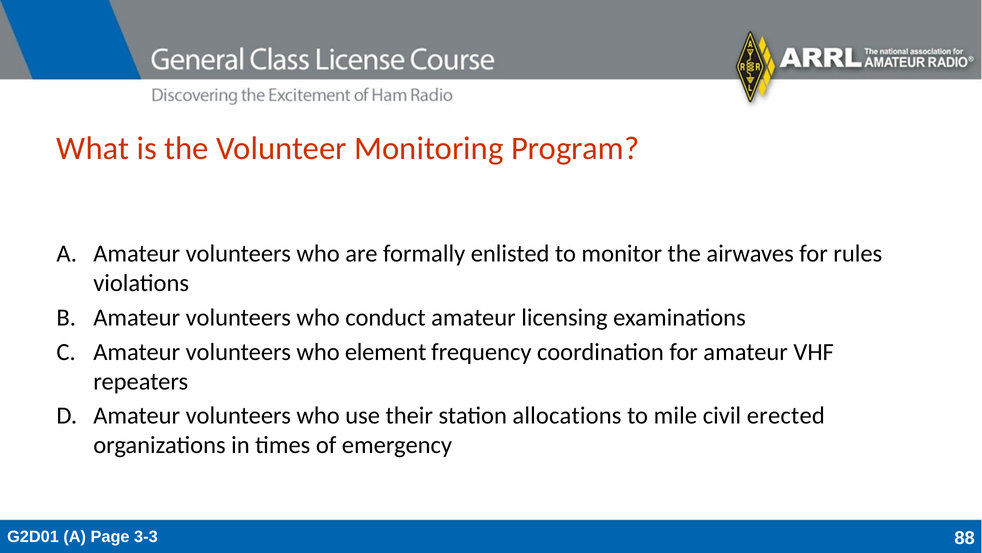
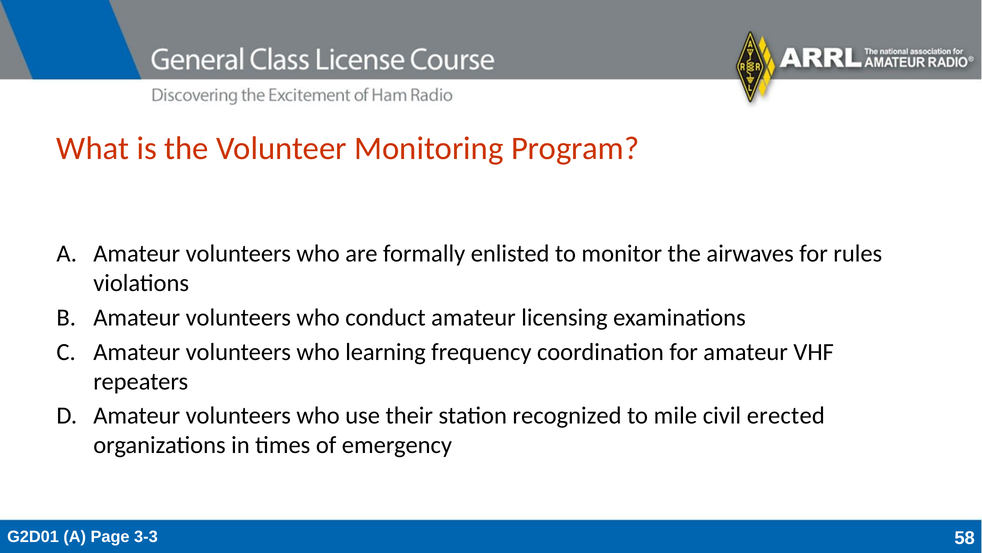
element: element -> learning (386, 352)
allocations: allocations -> recognized (567, 415)
88: 88 -> 58 (965, 538)
